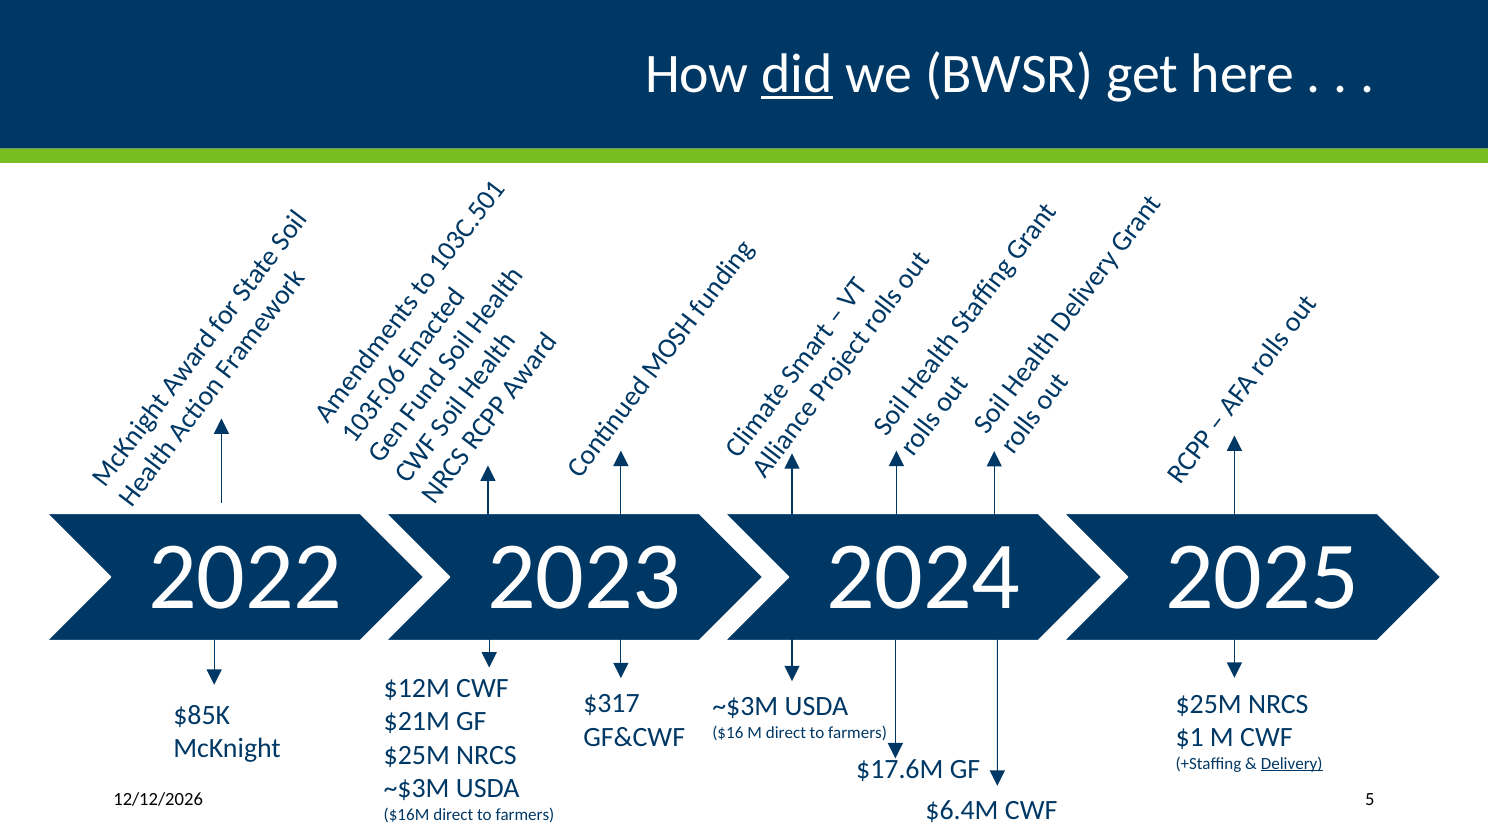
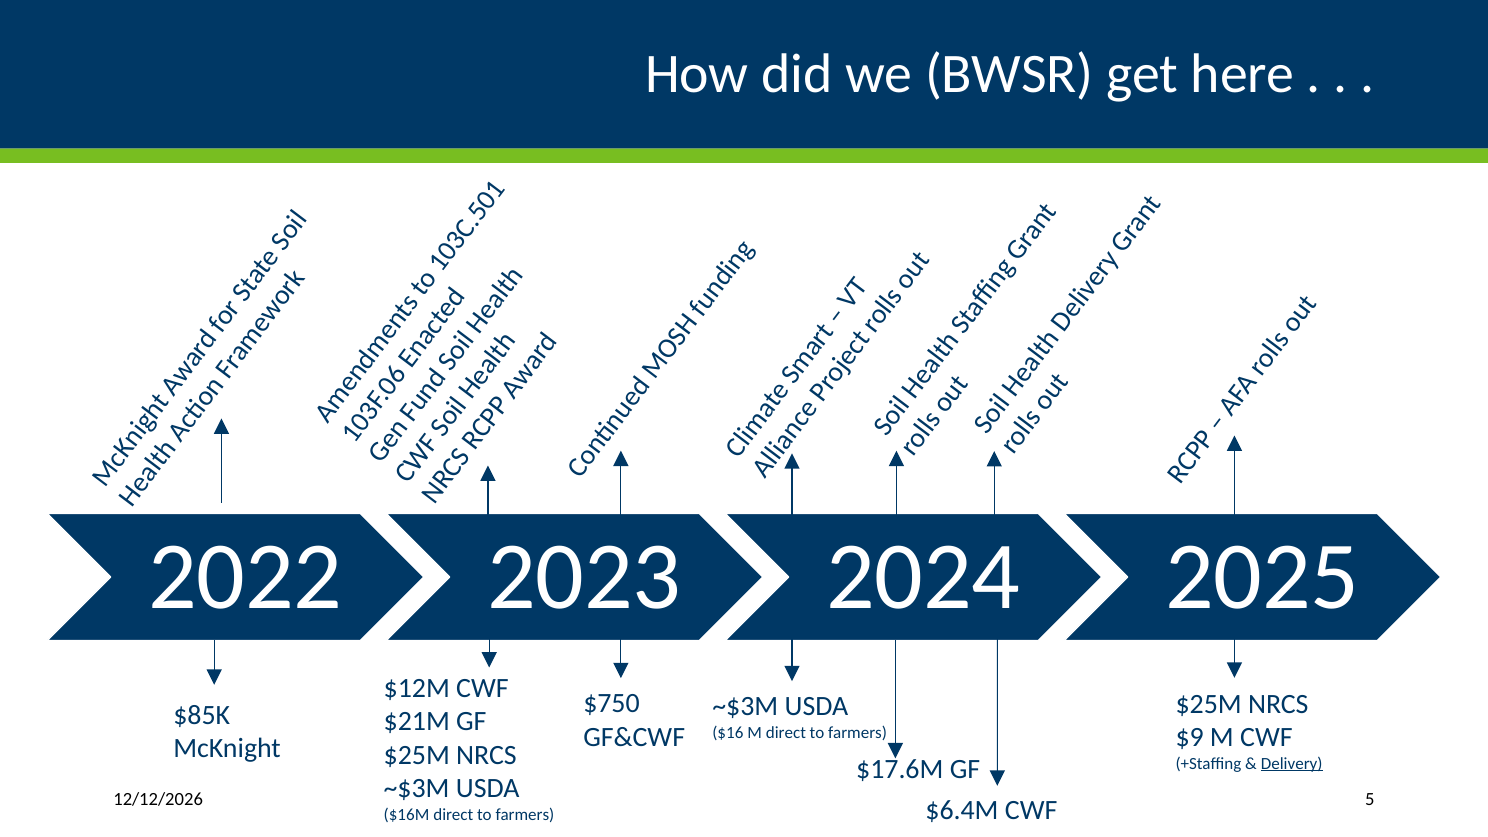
did underline: present -> none (797, 74)
$317: $317 -> $750 (611, 703)
$1: $1 -> $9 (1190, 737)
